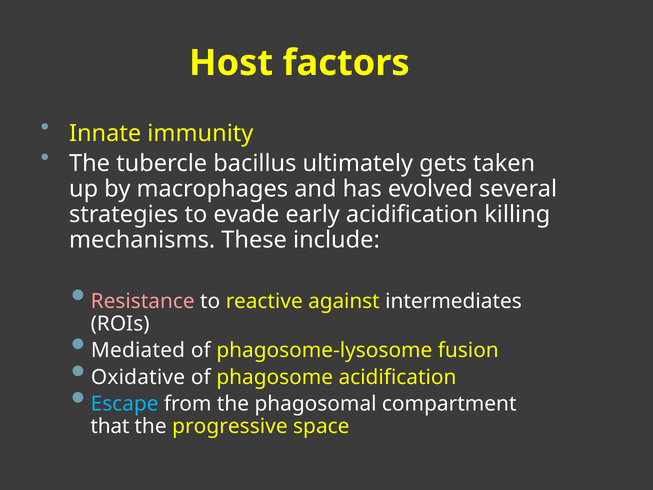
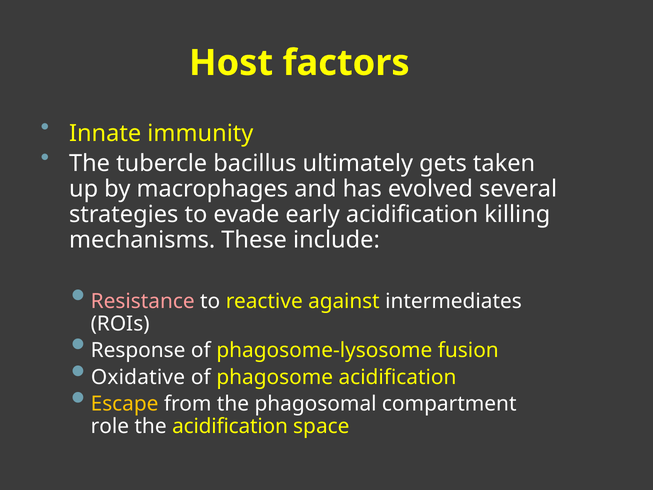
Mediated: Mediated -> Response (138, 350)
Escape colour: light blue -> yellow (125, 404)
that: that -> role (110, 426)
the progressive: progressive -> acidification (230, 426)
